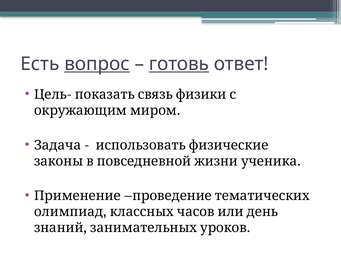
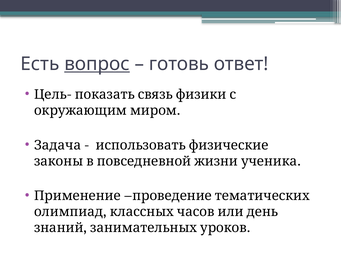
готовь underline: present -> none (179, 64)
